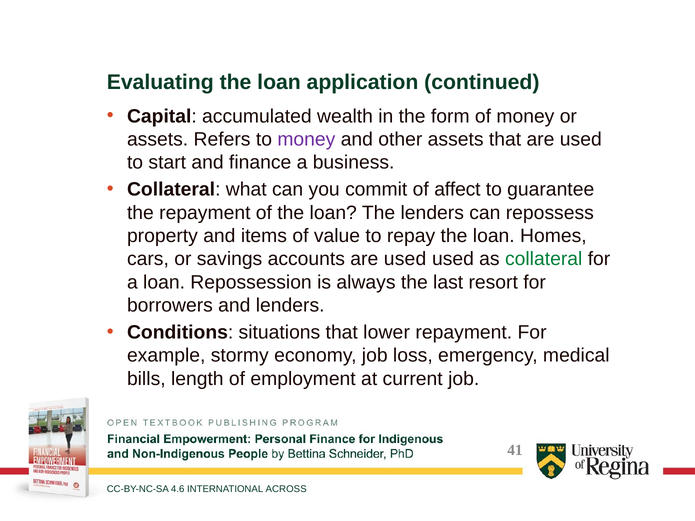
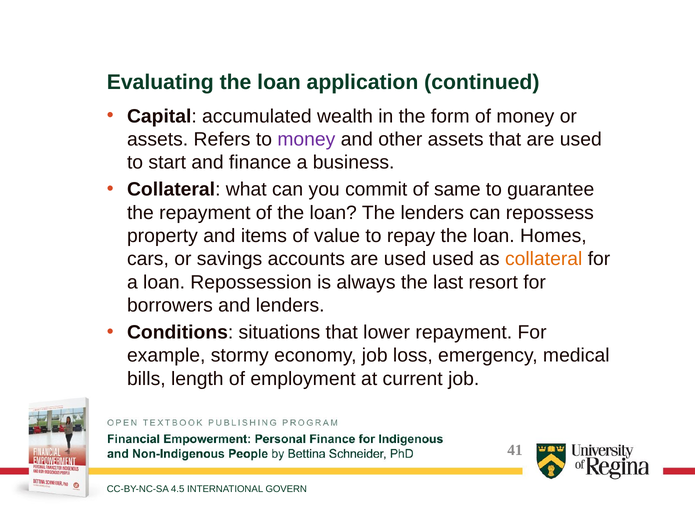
affect: affect -> same (457, 190)
collateral colour: green -> orange (544, 259)
4.6: 4.6 -> 4.5 (178, 489)
ACROSS: ACROSS -> GOVERN (286, 489)
